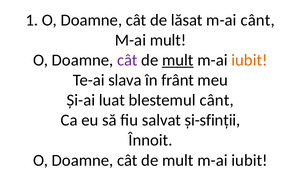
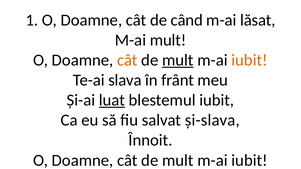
lăsat: lăsat -> când (187, 20)
m-ai cânt: cânt -> lăsat (258, 20)
cât colour: purple -> orange (127, 60)
luat underline: none -> present (112, 100)
blestemul cânt: cânt -> iubit (217, 100)
și-sfinții: și-sfinții -> și-slava (212, 120)
